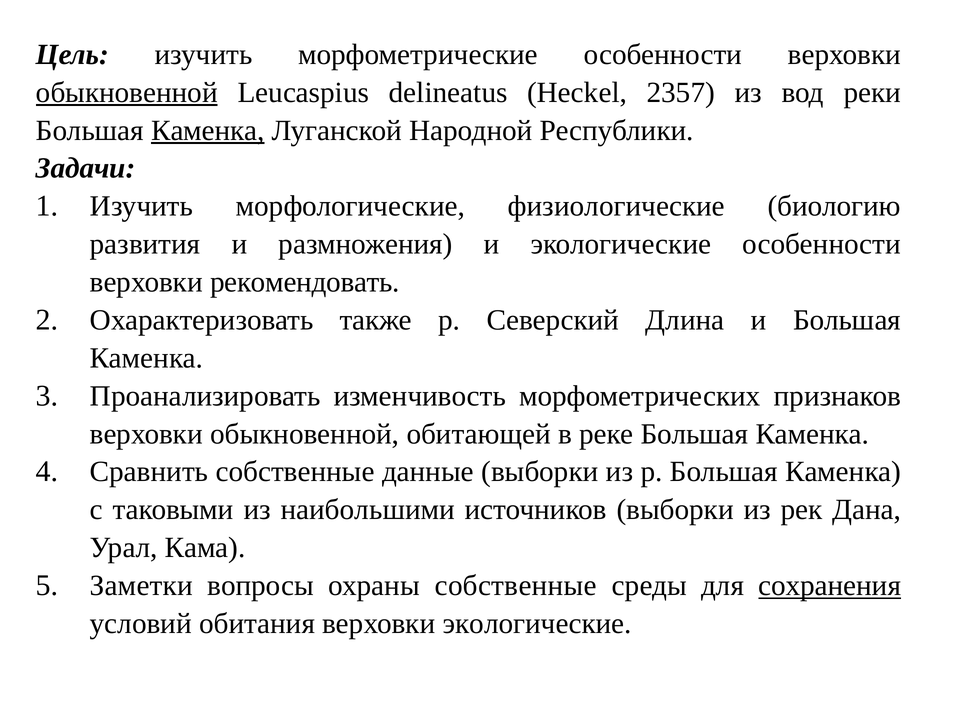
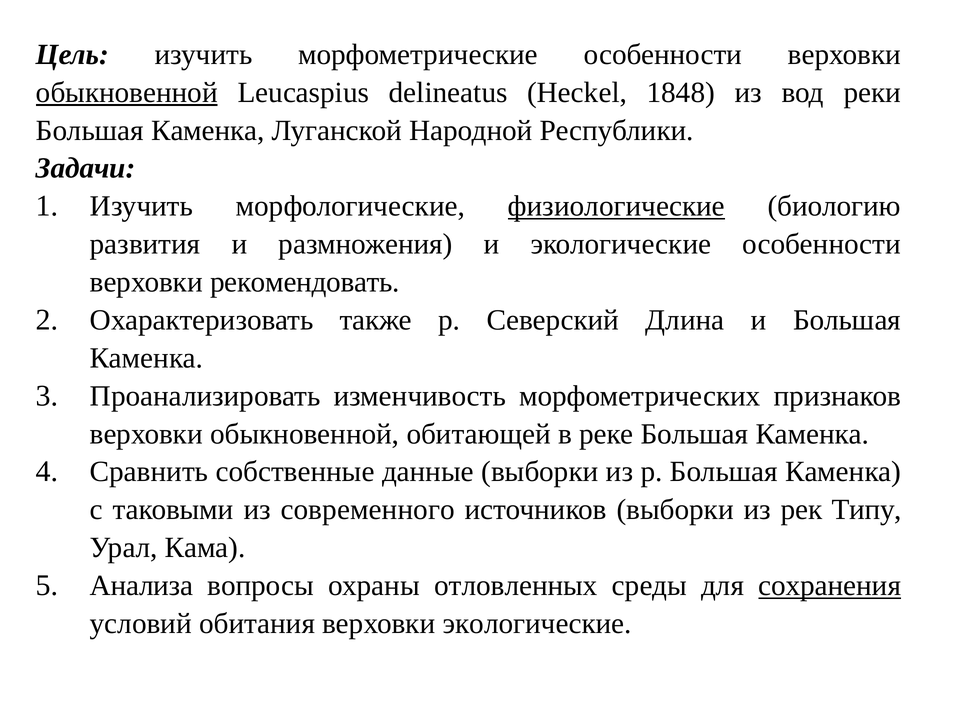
2357: 2357 -> 1848 (681, 92)
Каменка underline: present -> none (208, 130)
физиологические underline: none -> present (616, 206)
наибольшими: наибольшими -> современного (368, 510)
Дана: Дана -> Типу (867, 510)
Заметки: Заметки -> Анализа (142, 586)
охраны собственные: собственные -> отловленных (516, 586)
